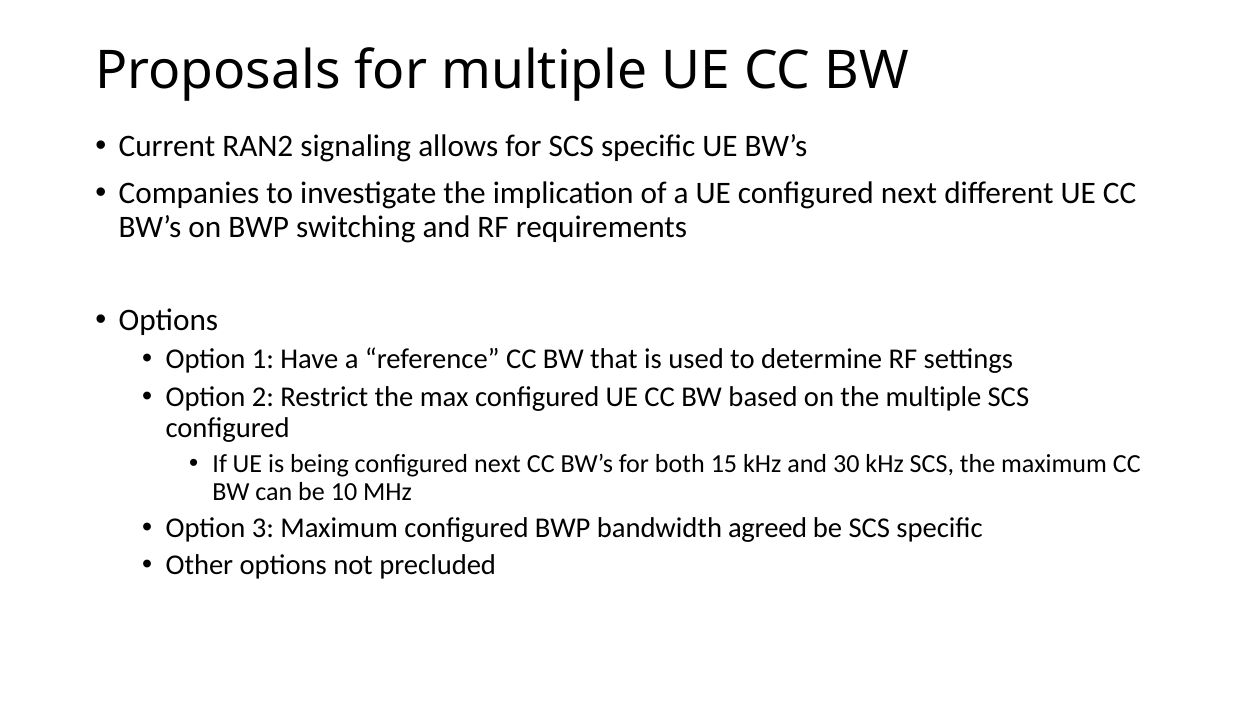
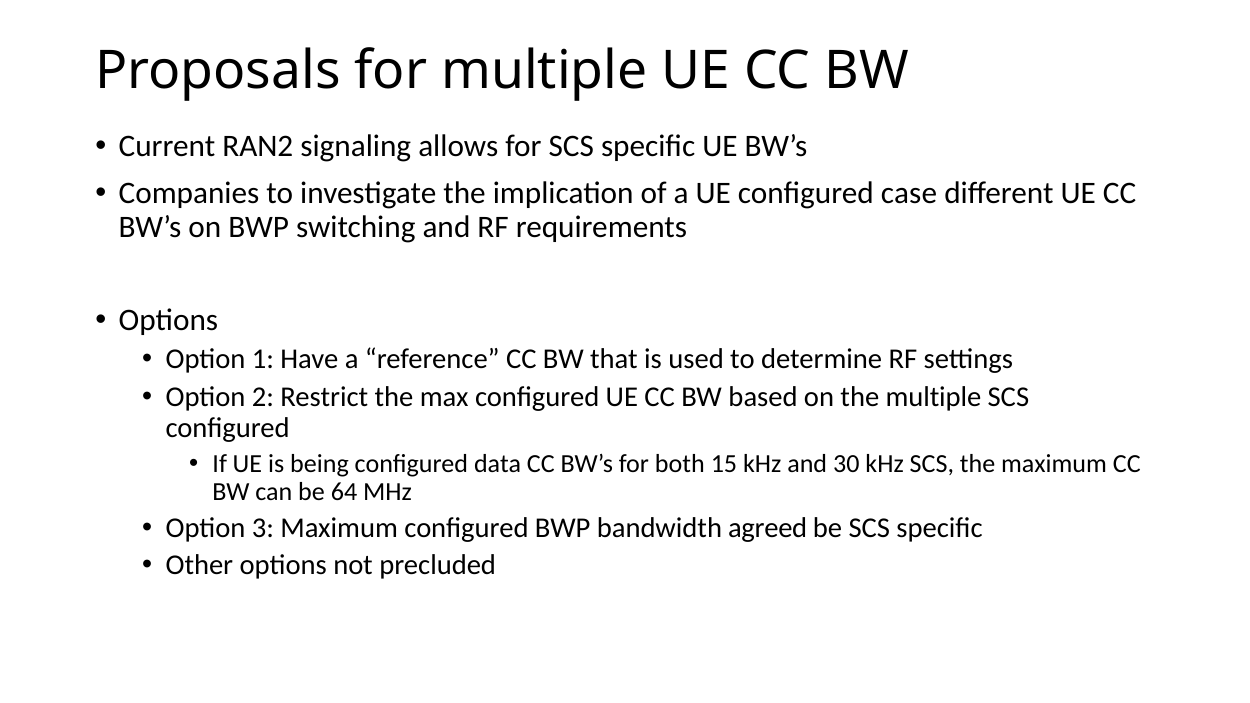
UE configured next: next -> case (909, 193)
being configured next: next -> data (498, 464)
10: 10 -> 64 (344, 492)
